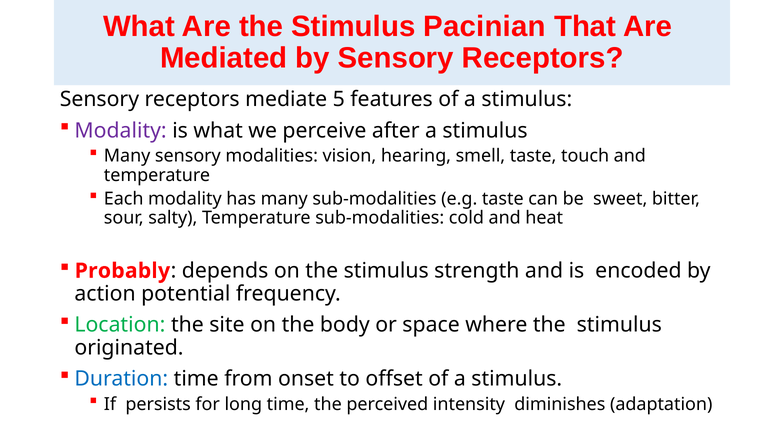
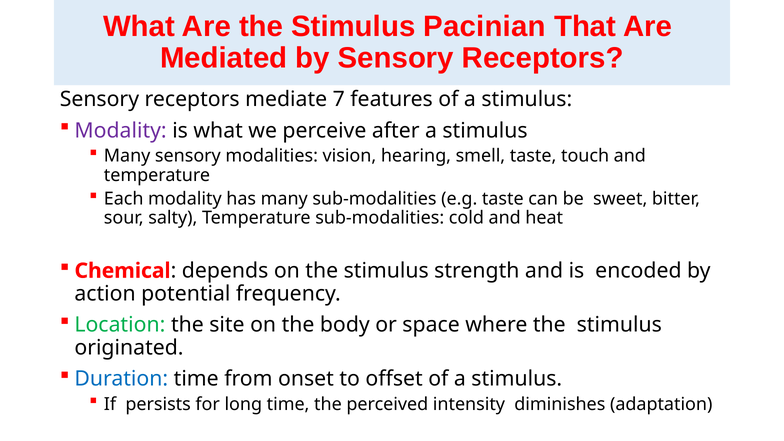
5: 5 -> 7 (339, 99)
Probably: Probably -> Chemical (123, 271)
